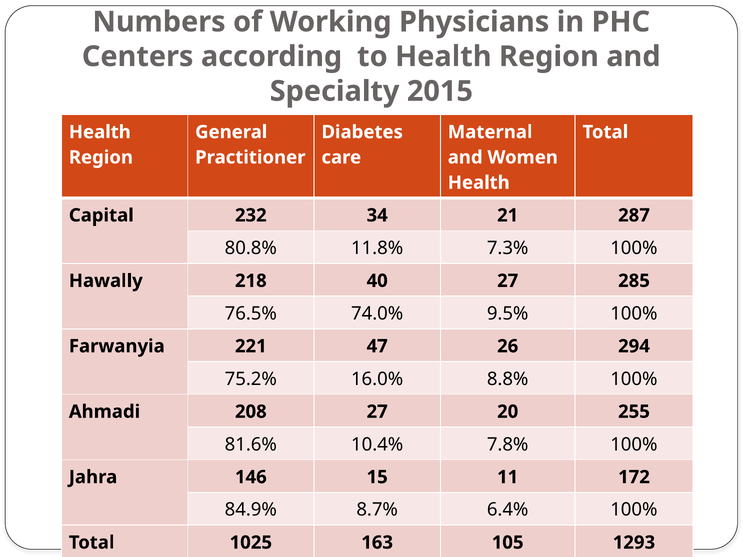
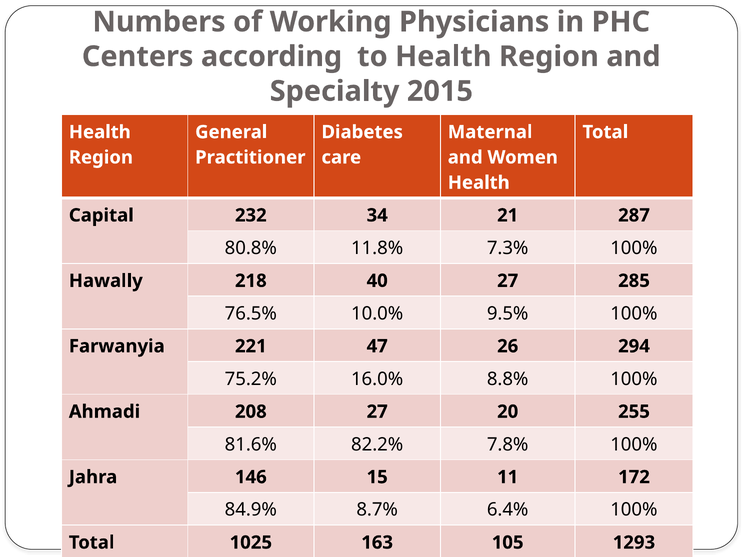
74.0%: 74.0% -> 10.0% (377, 314)
10.4%: 10.4% -> 82.2% (377, 445)
